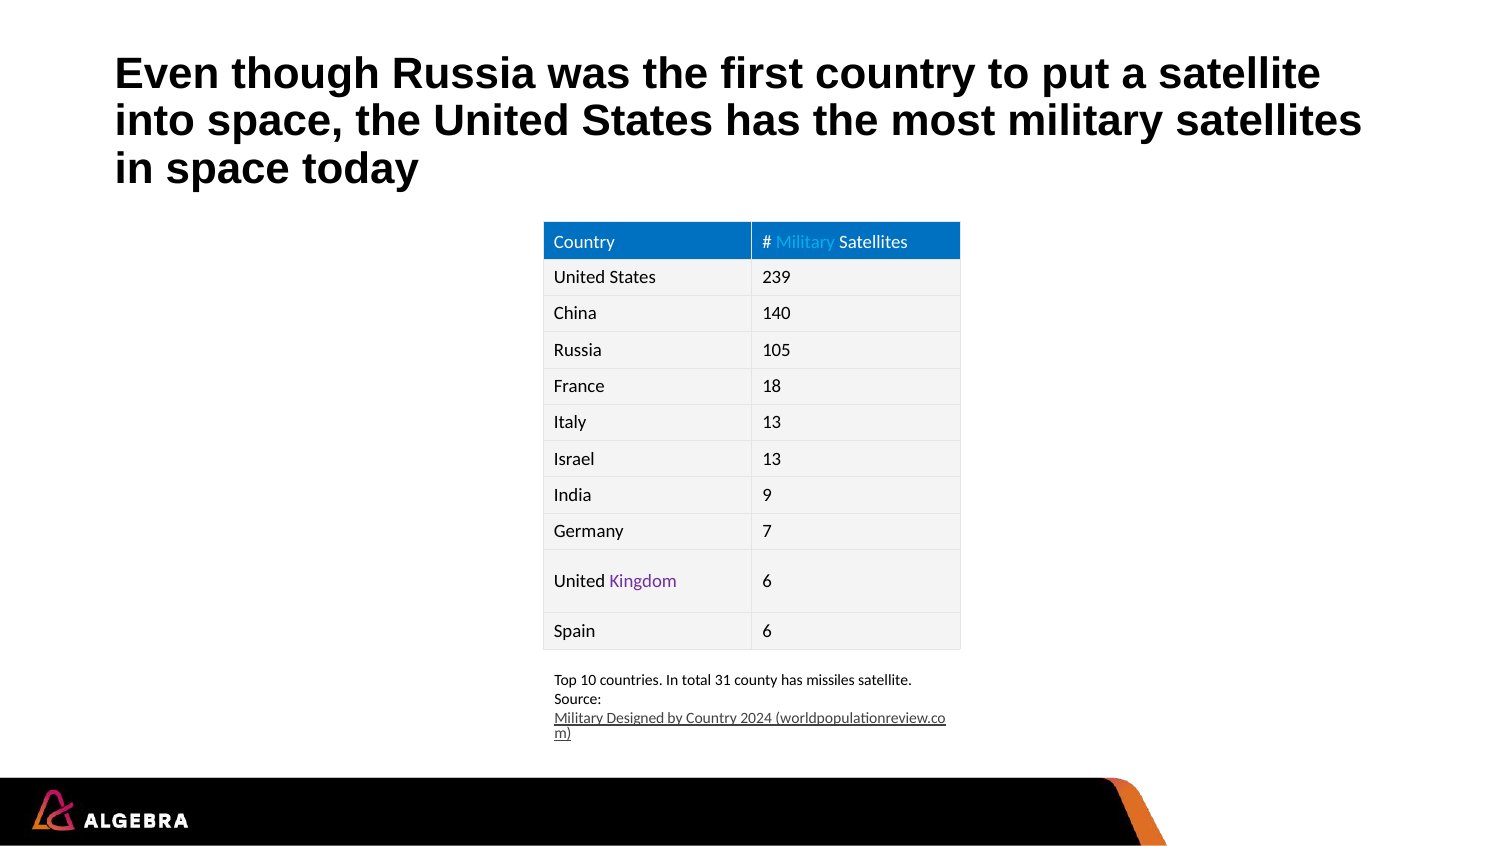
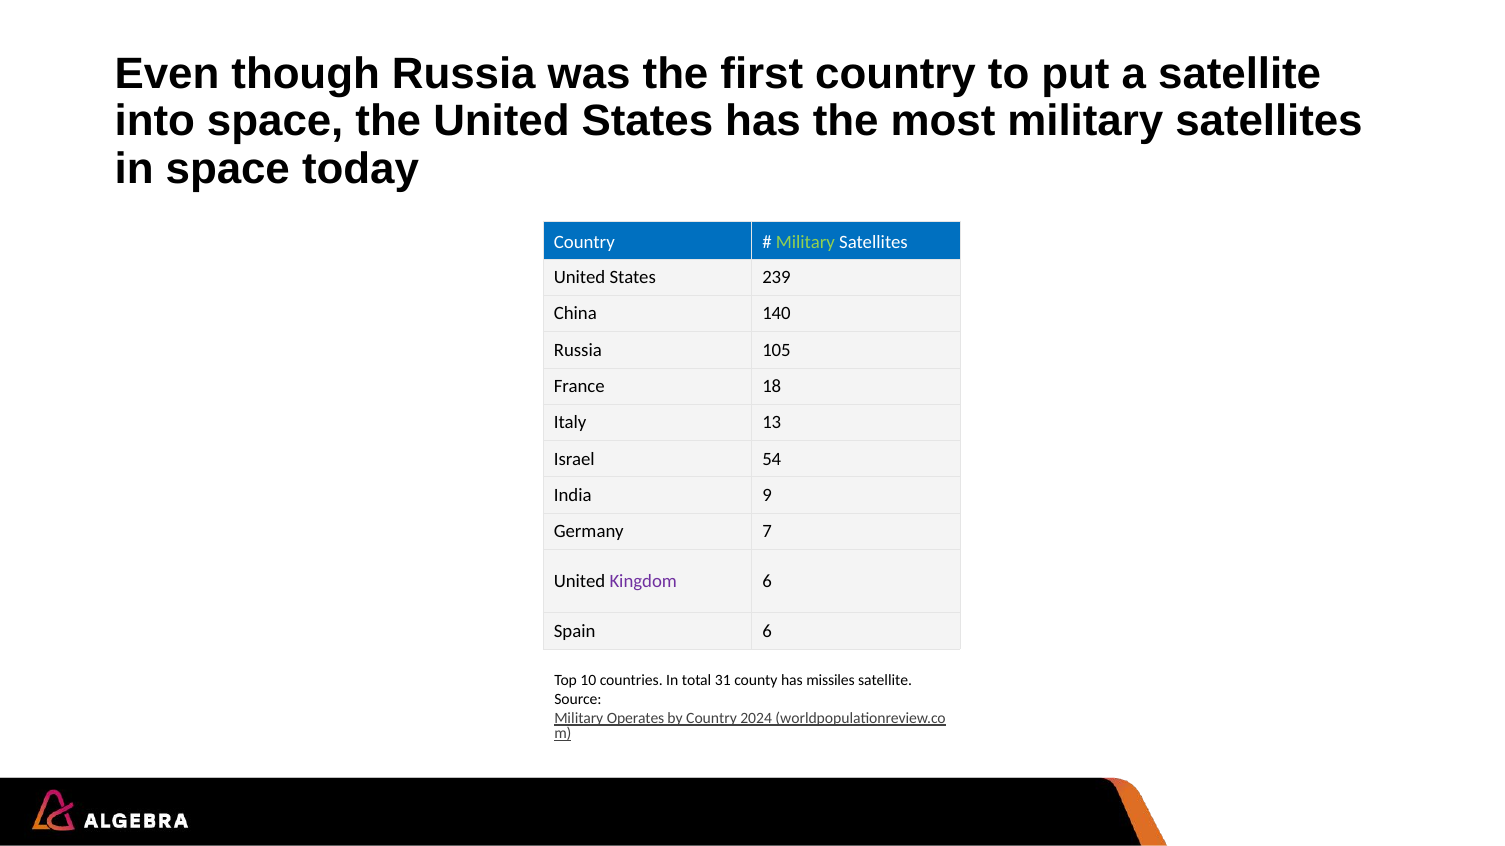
Military colour: light blue -> light green (805, 243)
Israel 13: 13 -> 54 (772, 459)
Designed: Designed -> Operates (636, 718)
